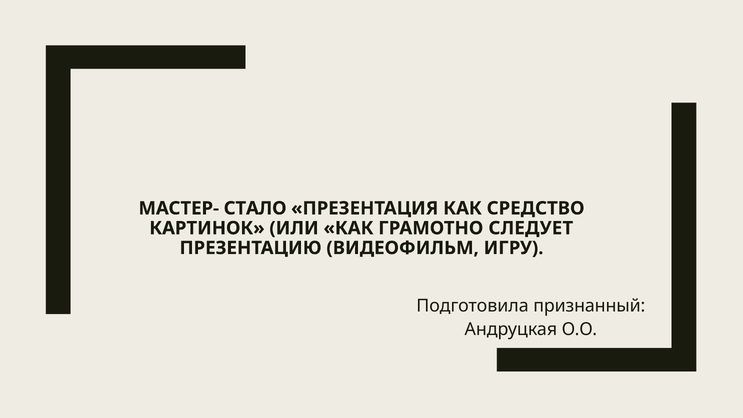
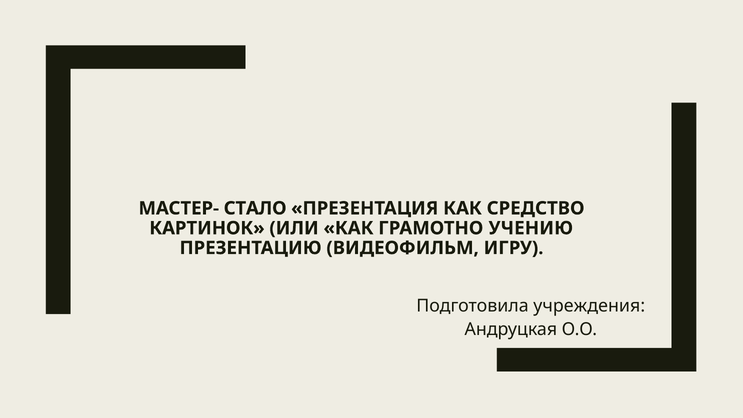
СЛЕДУЕТ: СЛЕДУЕТ -> УЧЕНИЮ (531, 228)
признанный: признанный -> учреждения (589, 306)
